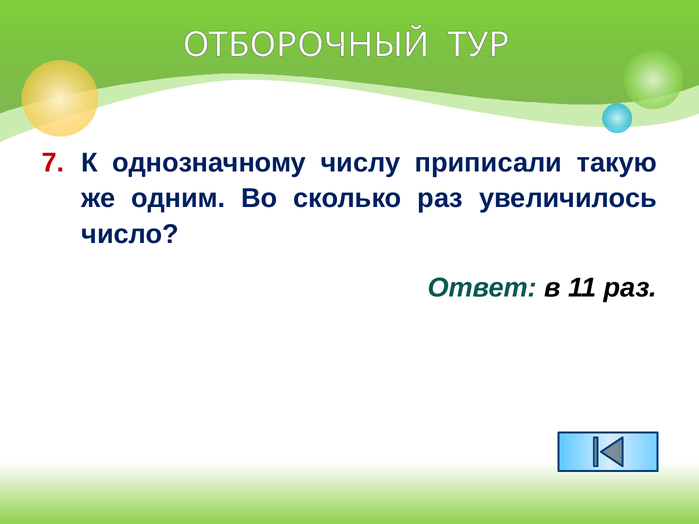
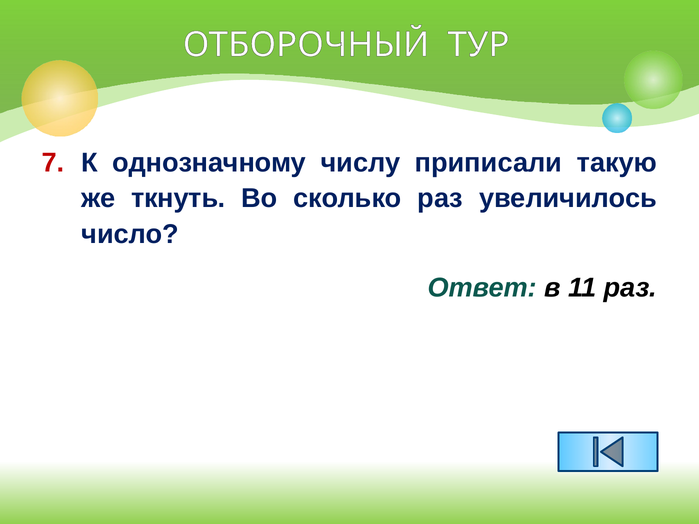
одним: одним -> ткнуть (178, 199)
